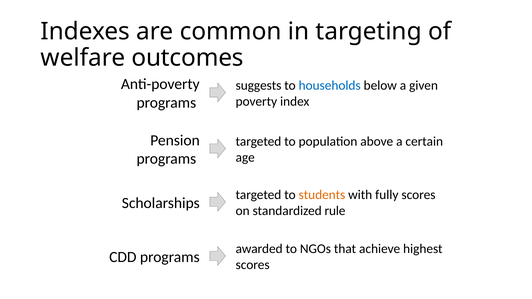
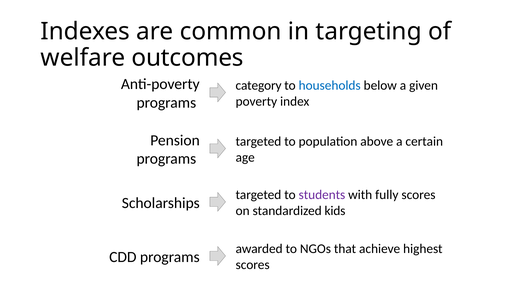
suggests: suggests -> category (259, 85)
students colour: orange -> purple (322, 195)
rule: rule -> kids (335, 211)
